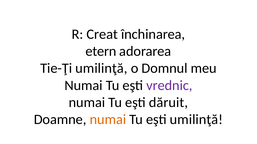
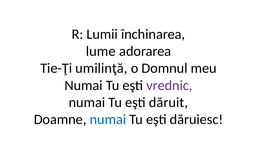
Creat: Creat -> Lumii (102, 34)
etern: etern -> lume (101, 51)
numai colour: orange -> blue (108, 120)
eşti umilinţă: umilinţă -> dăruiesc (196, 120)
